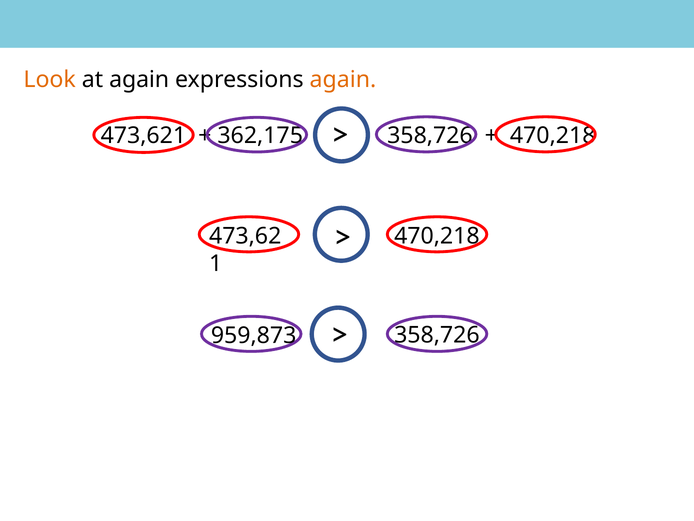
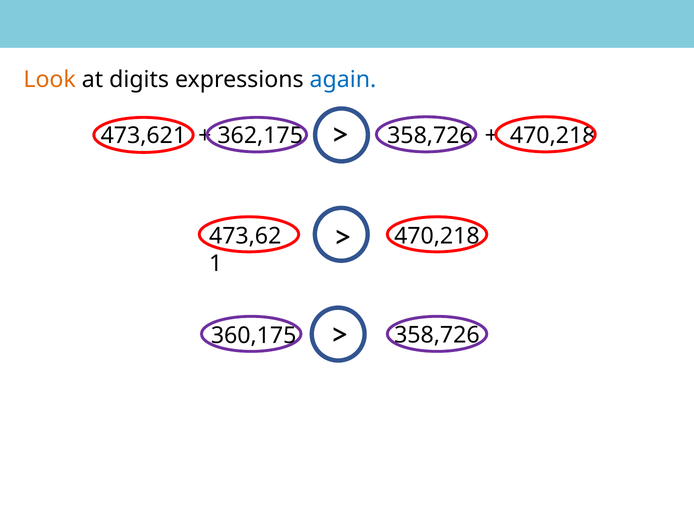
at again: again -> digits (139, 79)
again colour: orange -> blue (343, 79)
959,873: 959,873 -> 360,175 (254, 335)
